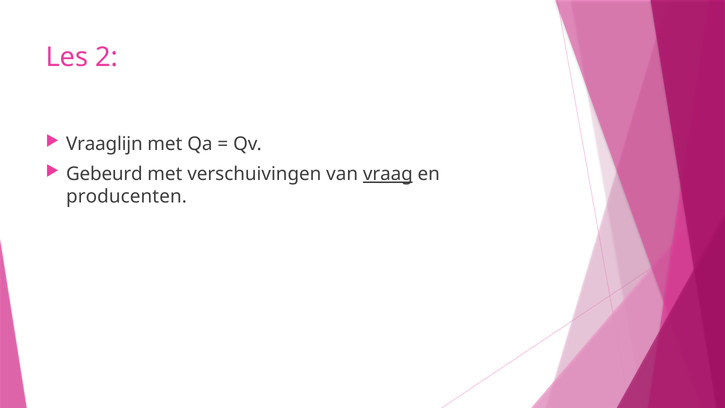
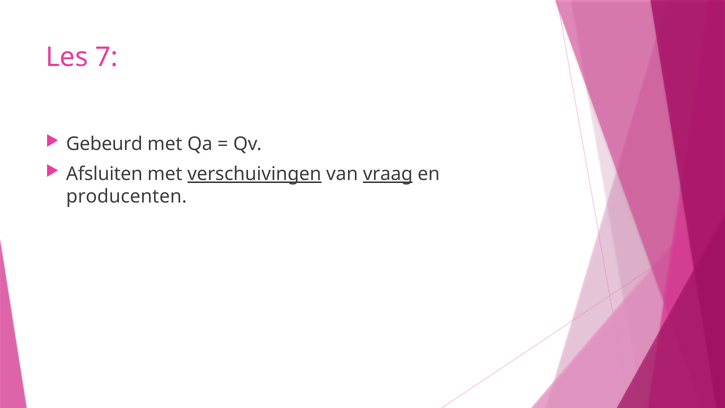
2: 2 -> 7 (107, 57)
Vraaglijn: Vraaglijn -> Gebeurd (104, 144)
Gebeurd: Gebeurd -> Afsluiten (104, 174)
verschuivingen underline: none -> present (254, 174)
